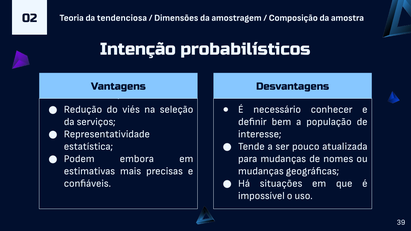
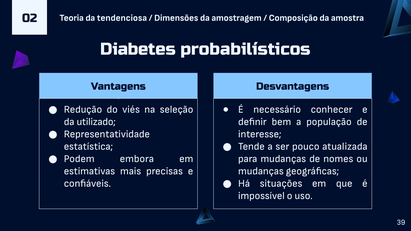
Intenção: Intenção -> Diabetes (138, 49)
serviços: serviços -> utilizado (96, 122)
